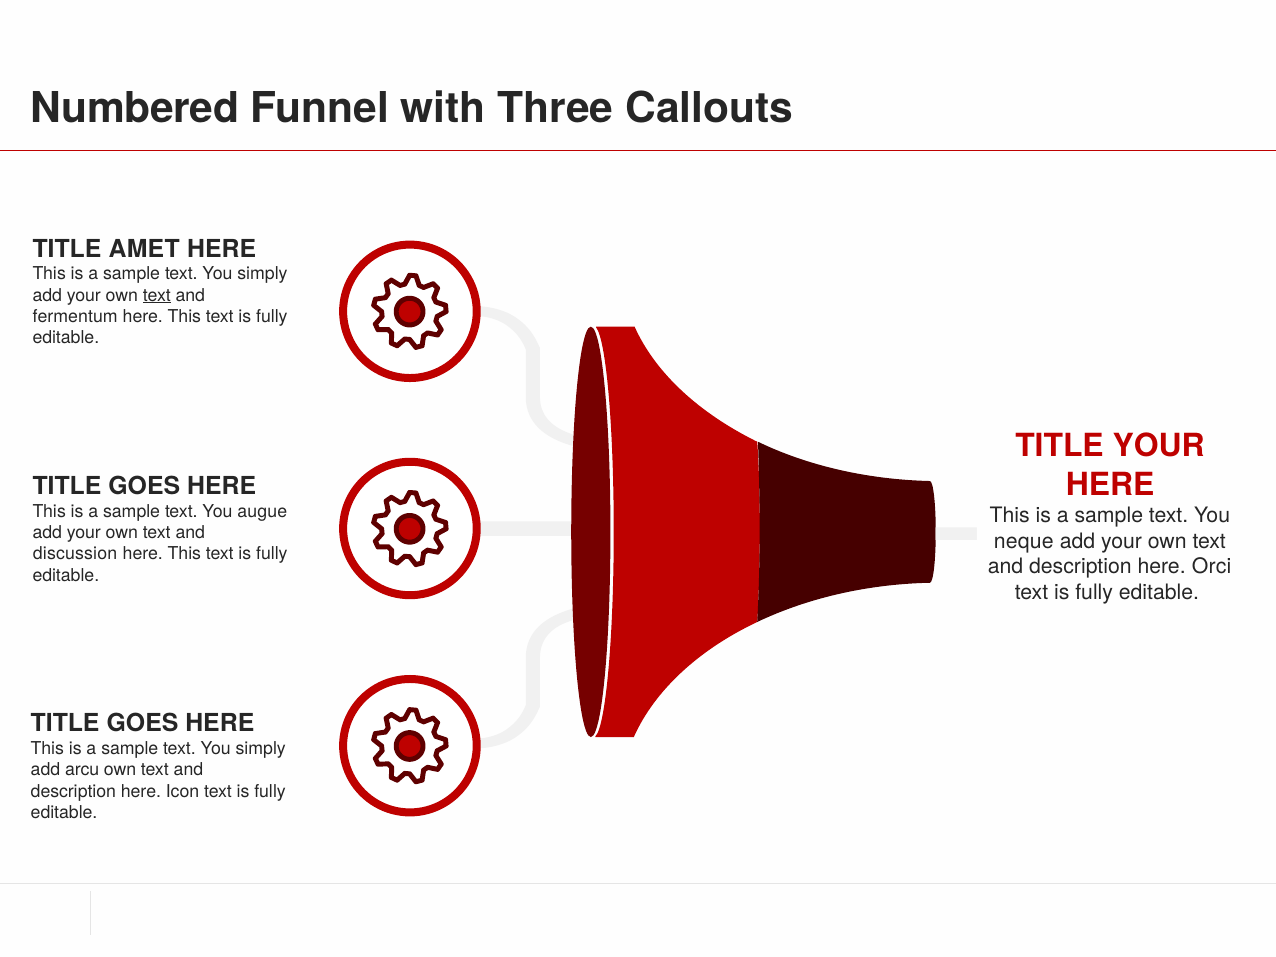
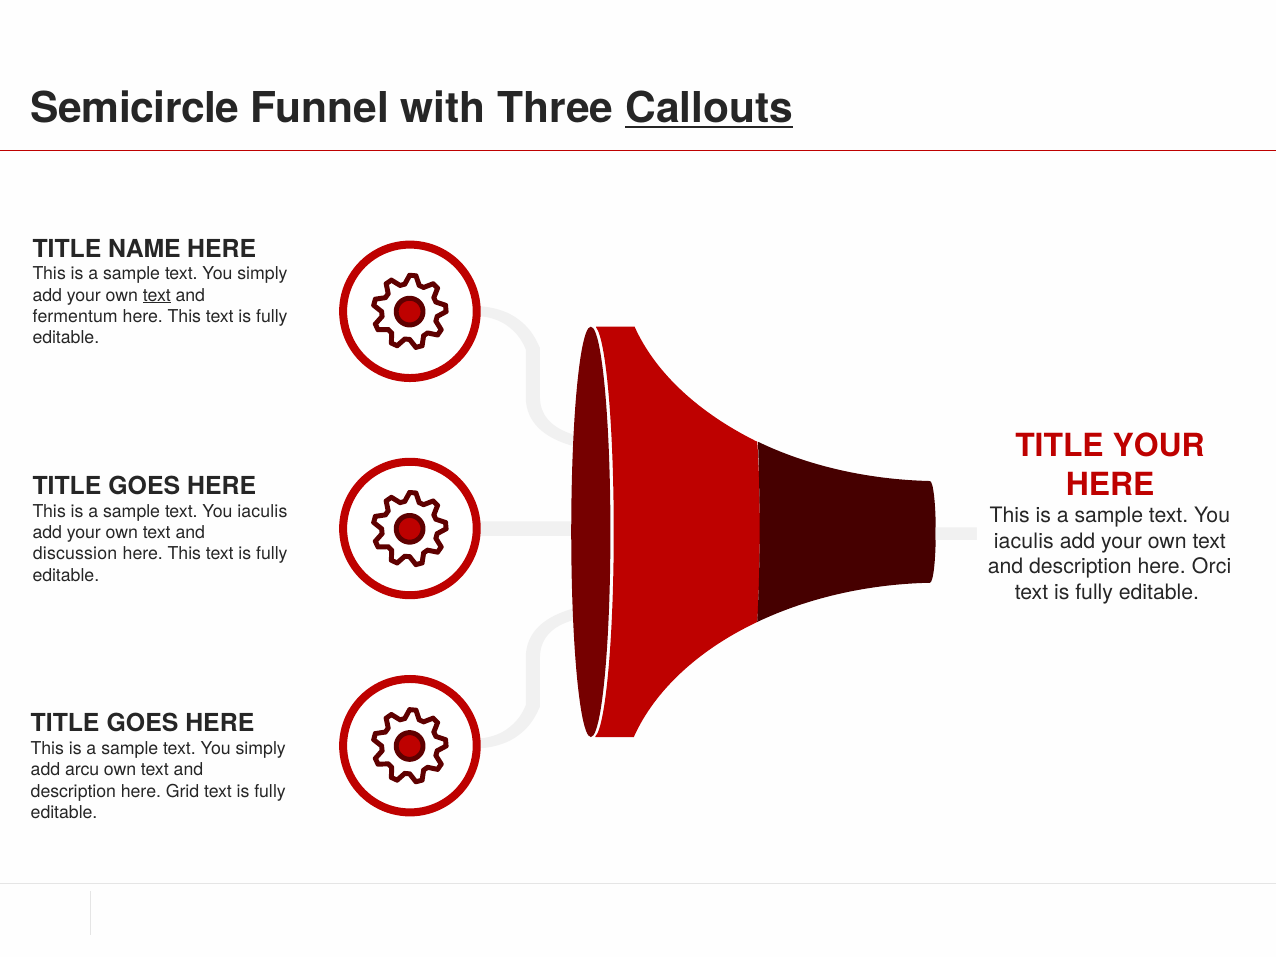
Numbered: Numbered -> Semicircle (135, 108)
Callouts underline: none -> present (709, 108)
AMET: AMET -> NAME (144, 249)
augue: augue -> iaculis (262, 511)
neque: neque -> iaculis (1024, 541)
Icon: Icon -> Grid (183, 791)
